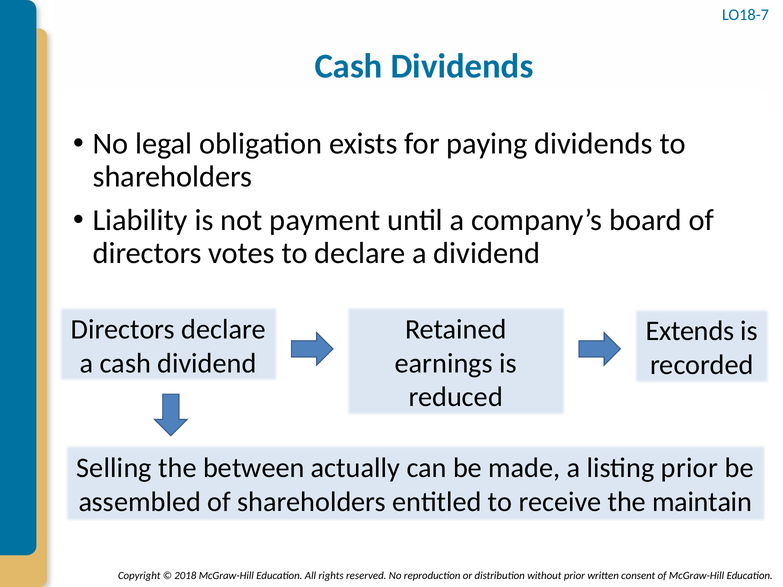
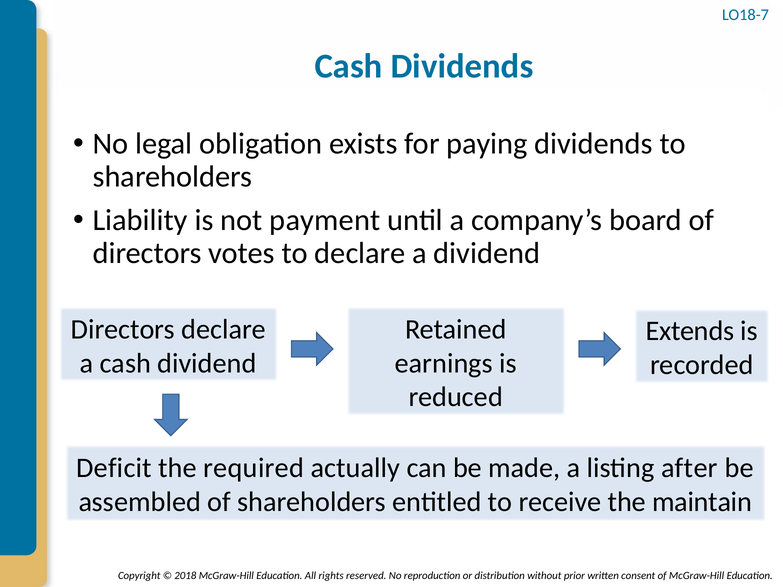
Selling: Selling -> Deficit (114, 468)
between: between -> required (254, 468)
listing prior: prior -> after (689, 468)
